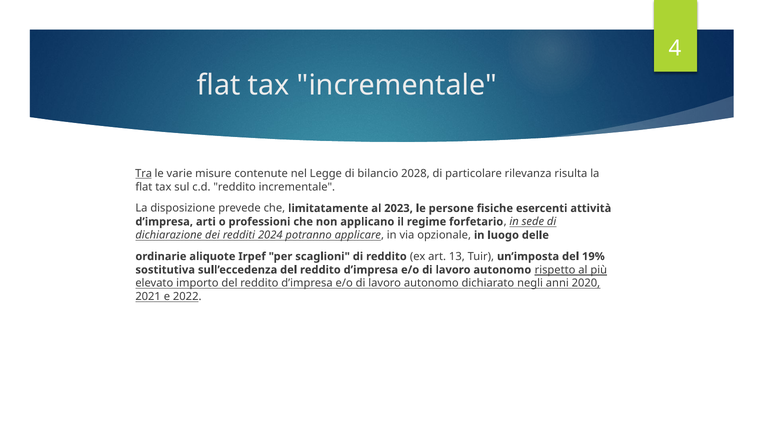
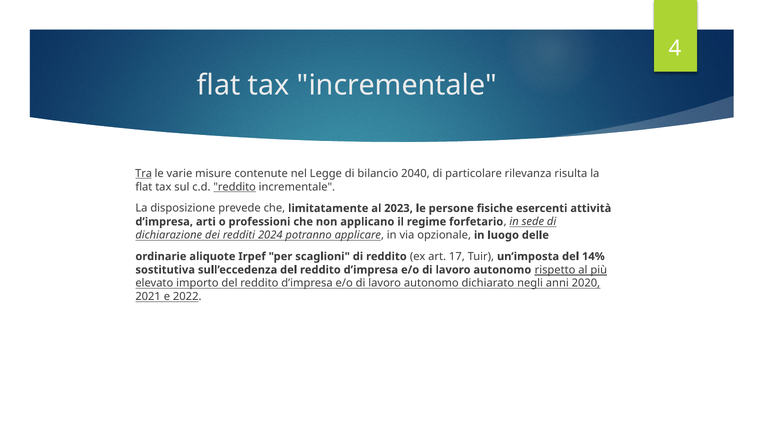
2028: 2028 -> 2040 (415, 173)
reddito underline: none -> present (235, 187)
13: 13 -> 17 (457, 256)
19%: 19% -> 14% (593, 256)
